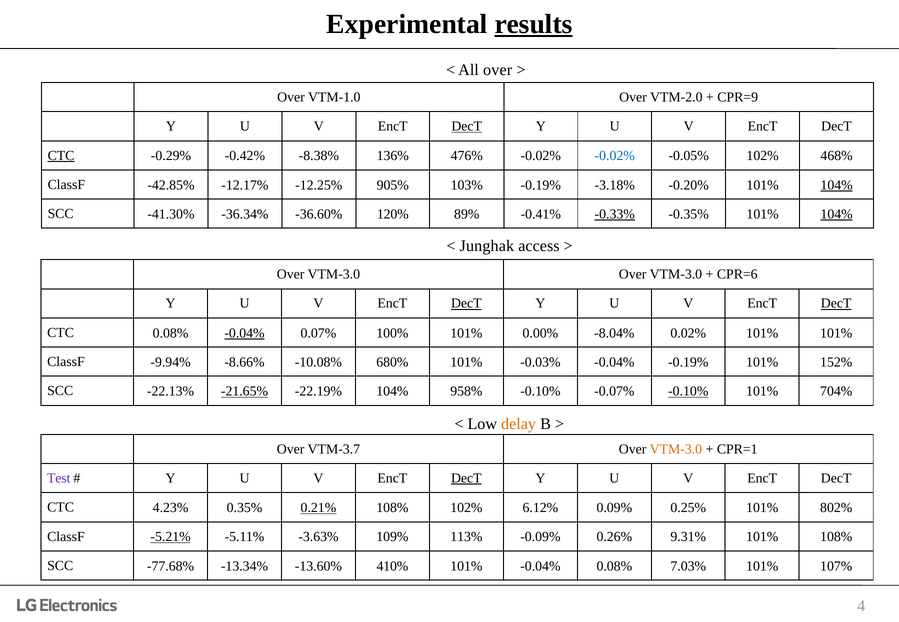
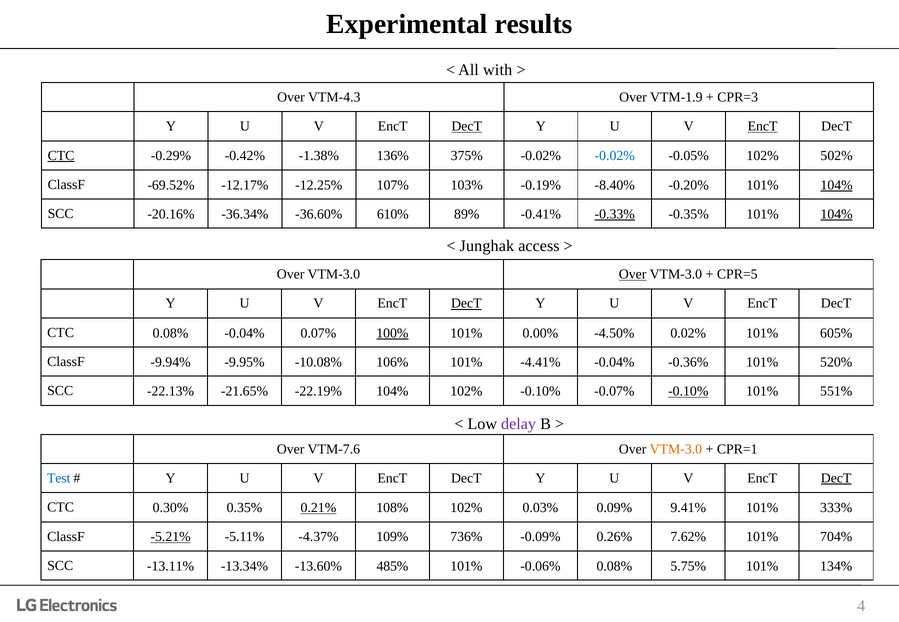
results underline: present -> none (534, 24)
All over: over -> with (498, 70)
VTM-1.0: VTM-1.0 -> VTM-4.3 (334, 97)
VTM-2.0: VTM-2.0 -> VTM-1.9 (676, 97)
CPR=9: CPR=9 -> CPR=3 (738, 97)
EncT underline: none -> present (763, 126)
-8.38%: -8.38% -> -1.38% (319, 156)
476%: 476% -> 375% (467, 156)
468%: 468% -> 502% (837, 156)
-42.85%: -42.85% -> -69.52% (171, 185)
905%: 905% -> 107% (393, 185)
-3.18%: -3.18% -> -8.40% (615, 185)
-41.30%: -41.30% -> -20.16% (171, 214)
120%: 120% -> 610% (393, 214)
Over underline: none -> present (633, 274)
CPR=6: CPR=6 -> CPR=5 (737, 274)
DecT underline: present -> none (836, 304)
-0.04% underline: present -> none (245, 333)
100% underline: none -> present (392, 333)
-8.04%: -8.04% -> -4.50% (614, 333)
101% 101%: 101% -> 605% (836, 333)
-8.66%: -8.66% -> -9.95% (245, 362)
680%: 680% -> 106% (392, 362)
-0.03%: -0.03% -> -4.41% (540, 362)
-0.04% -0.19%: -0.19% -> -0.36% (688, 362)
152%: 152% -> 520% (836, 362)
-21.65% underline: present -> none (244, 391)
104% 958%: 958% -> 102% (466, 391)
704%: 704% -> 551% (836, 391)
delay colour: orange -> purple (519, 424)
VTM-3.7: VTM-3.7 -> VTM-7.6 (334, 449)
Test colour: purple -> blue (59, 479)
DecT underline: present -> none (466, 479)
DecT underline: none -> present (836, 479)
4.23%: 4.23% -> 0.30% (171, 508)
6.12%: 6.12% -> 0.03% (540, 508)
0.25%: 0.25% -> 9.41% (688, 508)
802%: 802% -> 333% (836, 508)
-3.63%: -3.63% -> -4.37% (318, 537)
113%: 113% -> 736% (466, 537)
9.31%: 9.31% -> 7.62% (688, 537)
101% 108%: 108% -> 704% (836, 537)
-77.68%: -77.68% -> -13.11% (171, 566)
410%: 410% -> 485% (392, 566)
101% -0.04%: -0.04% -> -0.06% (540, 566)
7.03%: 7.03% -> 5.75% (688, 566)
107%: 107% -> 134% (836, 566)
